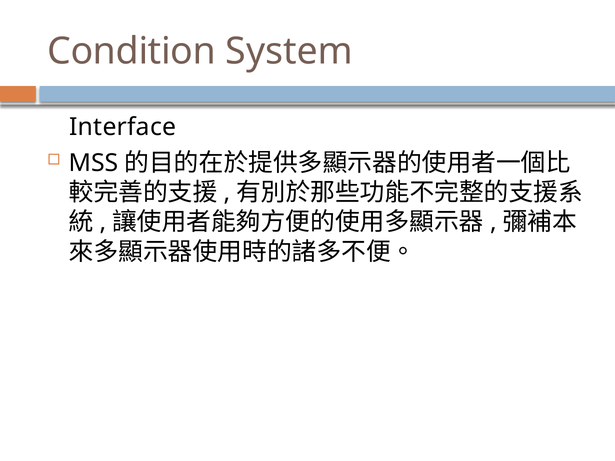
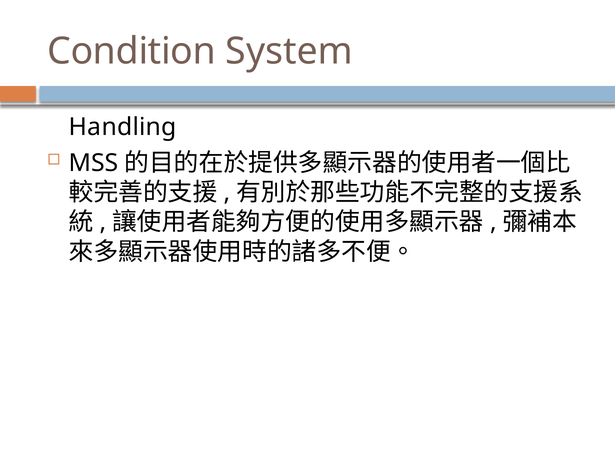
Interface: Interface -> Handling (123, 127)
